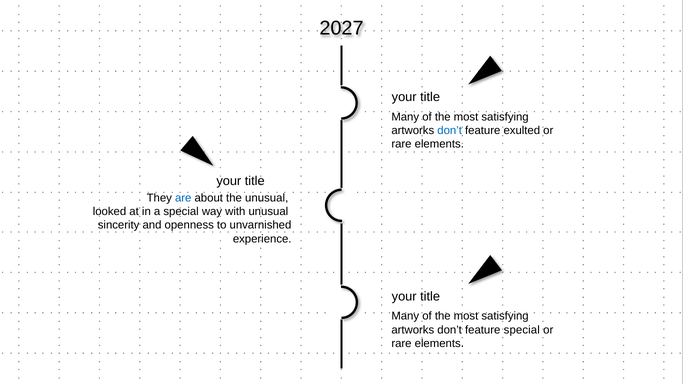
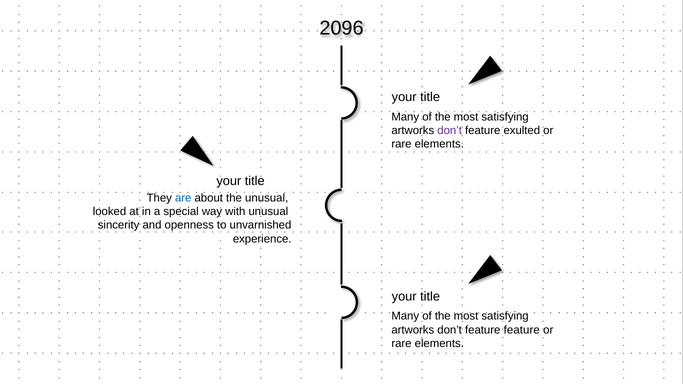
2027: 2027 -> 2096 (342, 28)
don’t colour: blue -> purple (450, 130)
feature special: special -> feature (522, 330)
